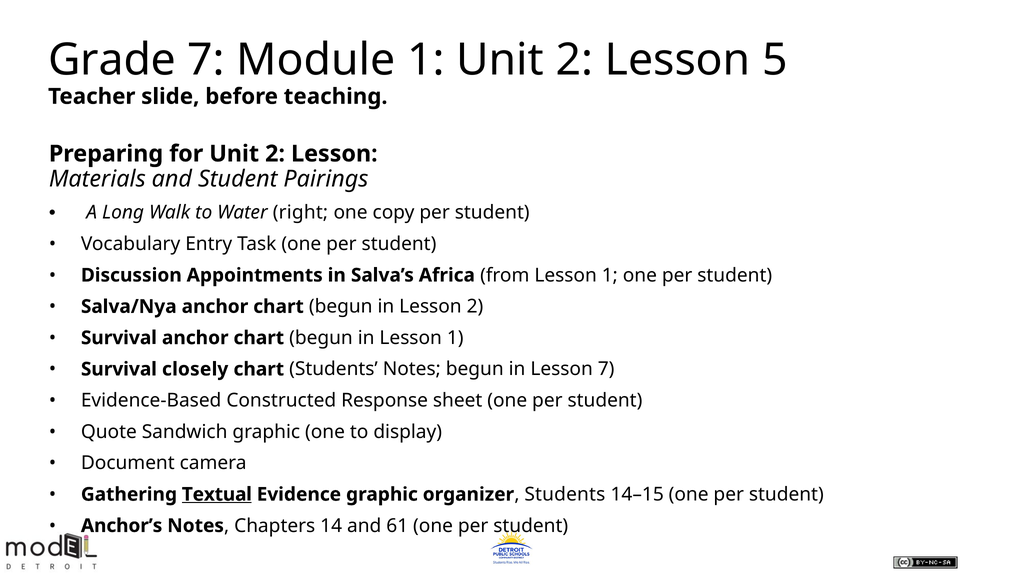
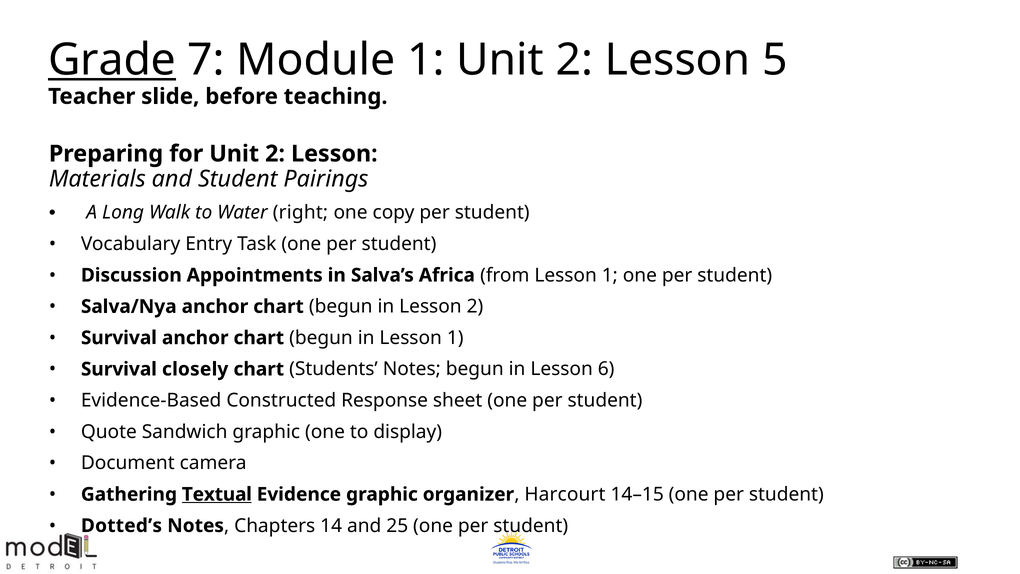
Grade underline: none -> present (112, 60)
Lesson 7: 7 -> 6 (606, 369)
Students: Students -> Harcourt (565, 494)
Anchor’s: Anchor’s -> Dotted’s (121, 525)
61: 61 -> 25 (397, 525)
